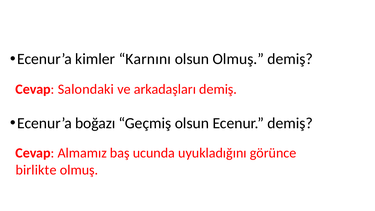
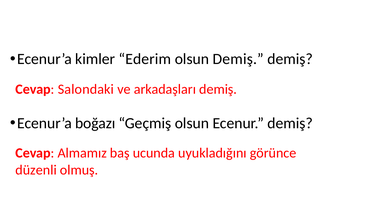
Karnını: Karnını -> Ederim (145, 59)
olsun Olmuş: Olmuş -> Demiş (238, 59)
birlikte: birlikte -> düzenli (36, 170)
